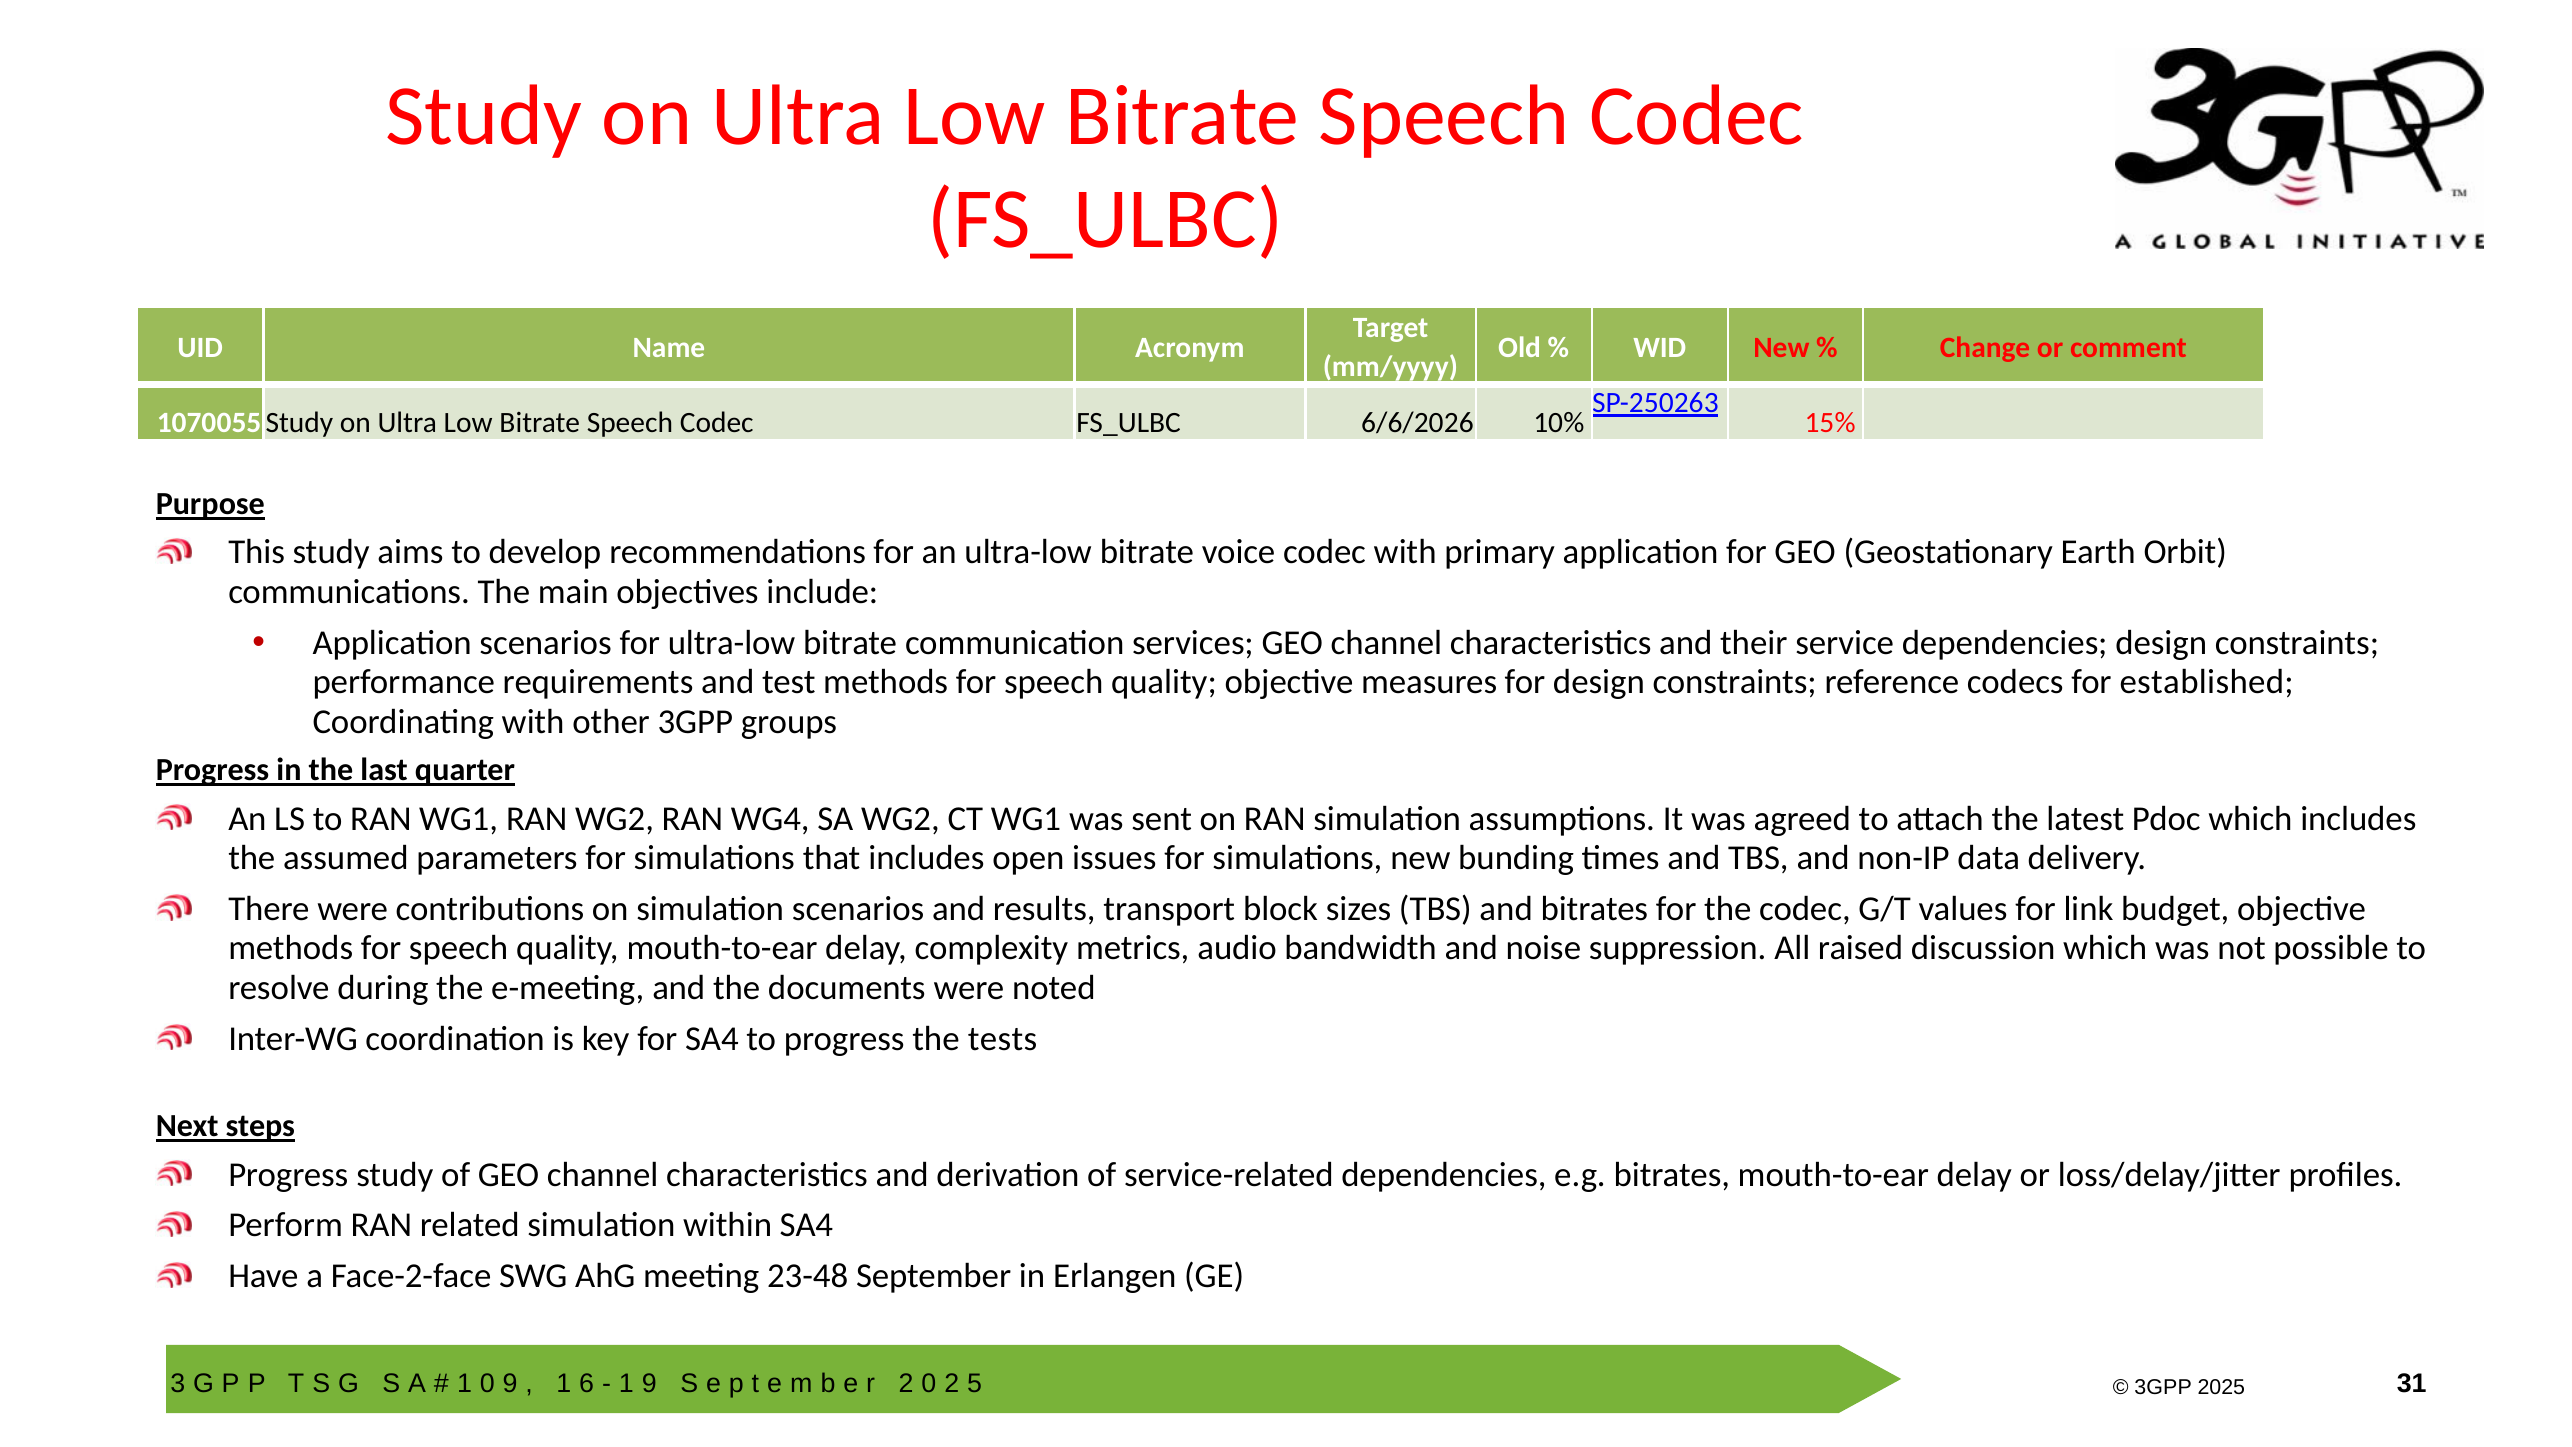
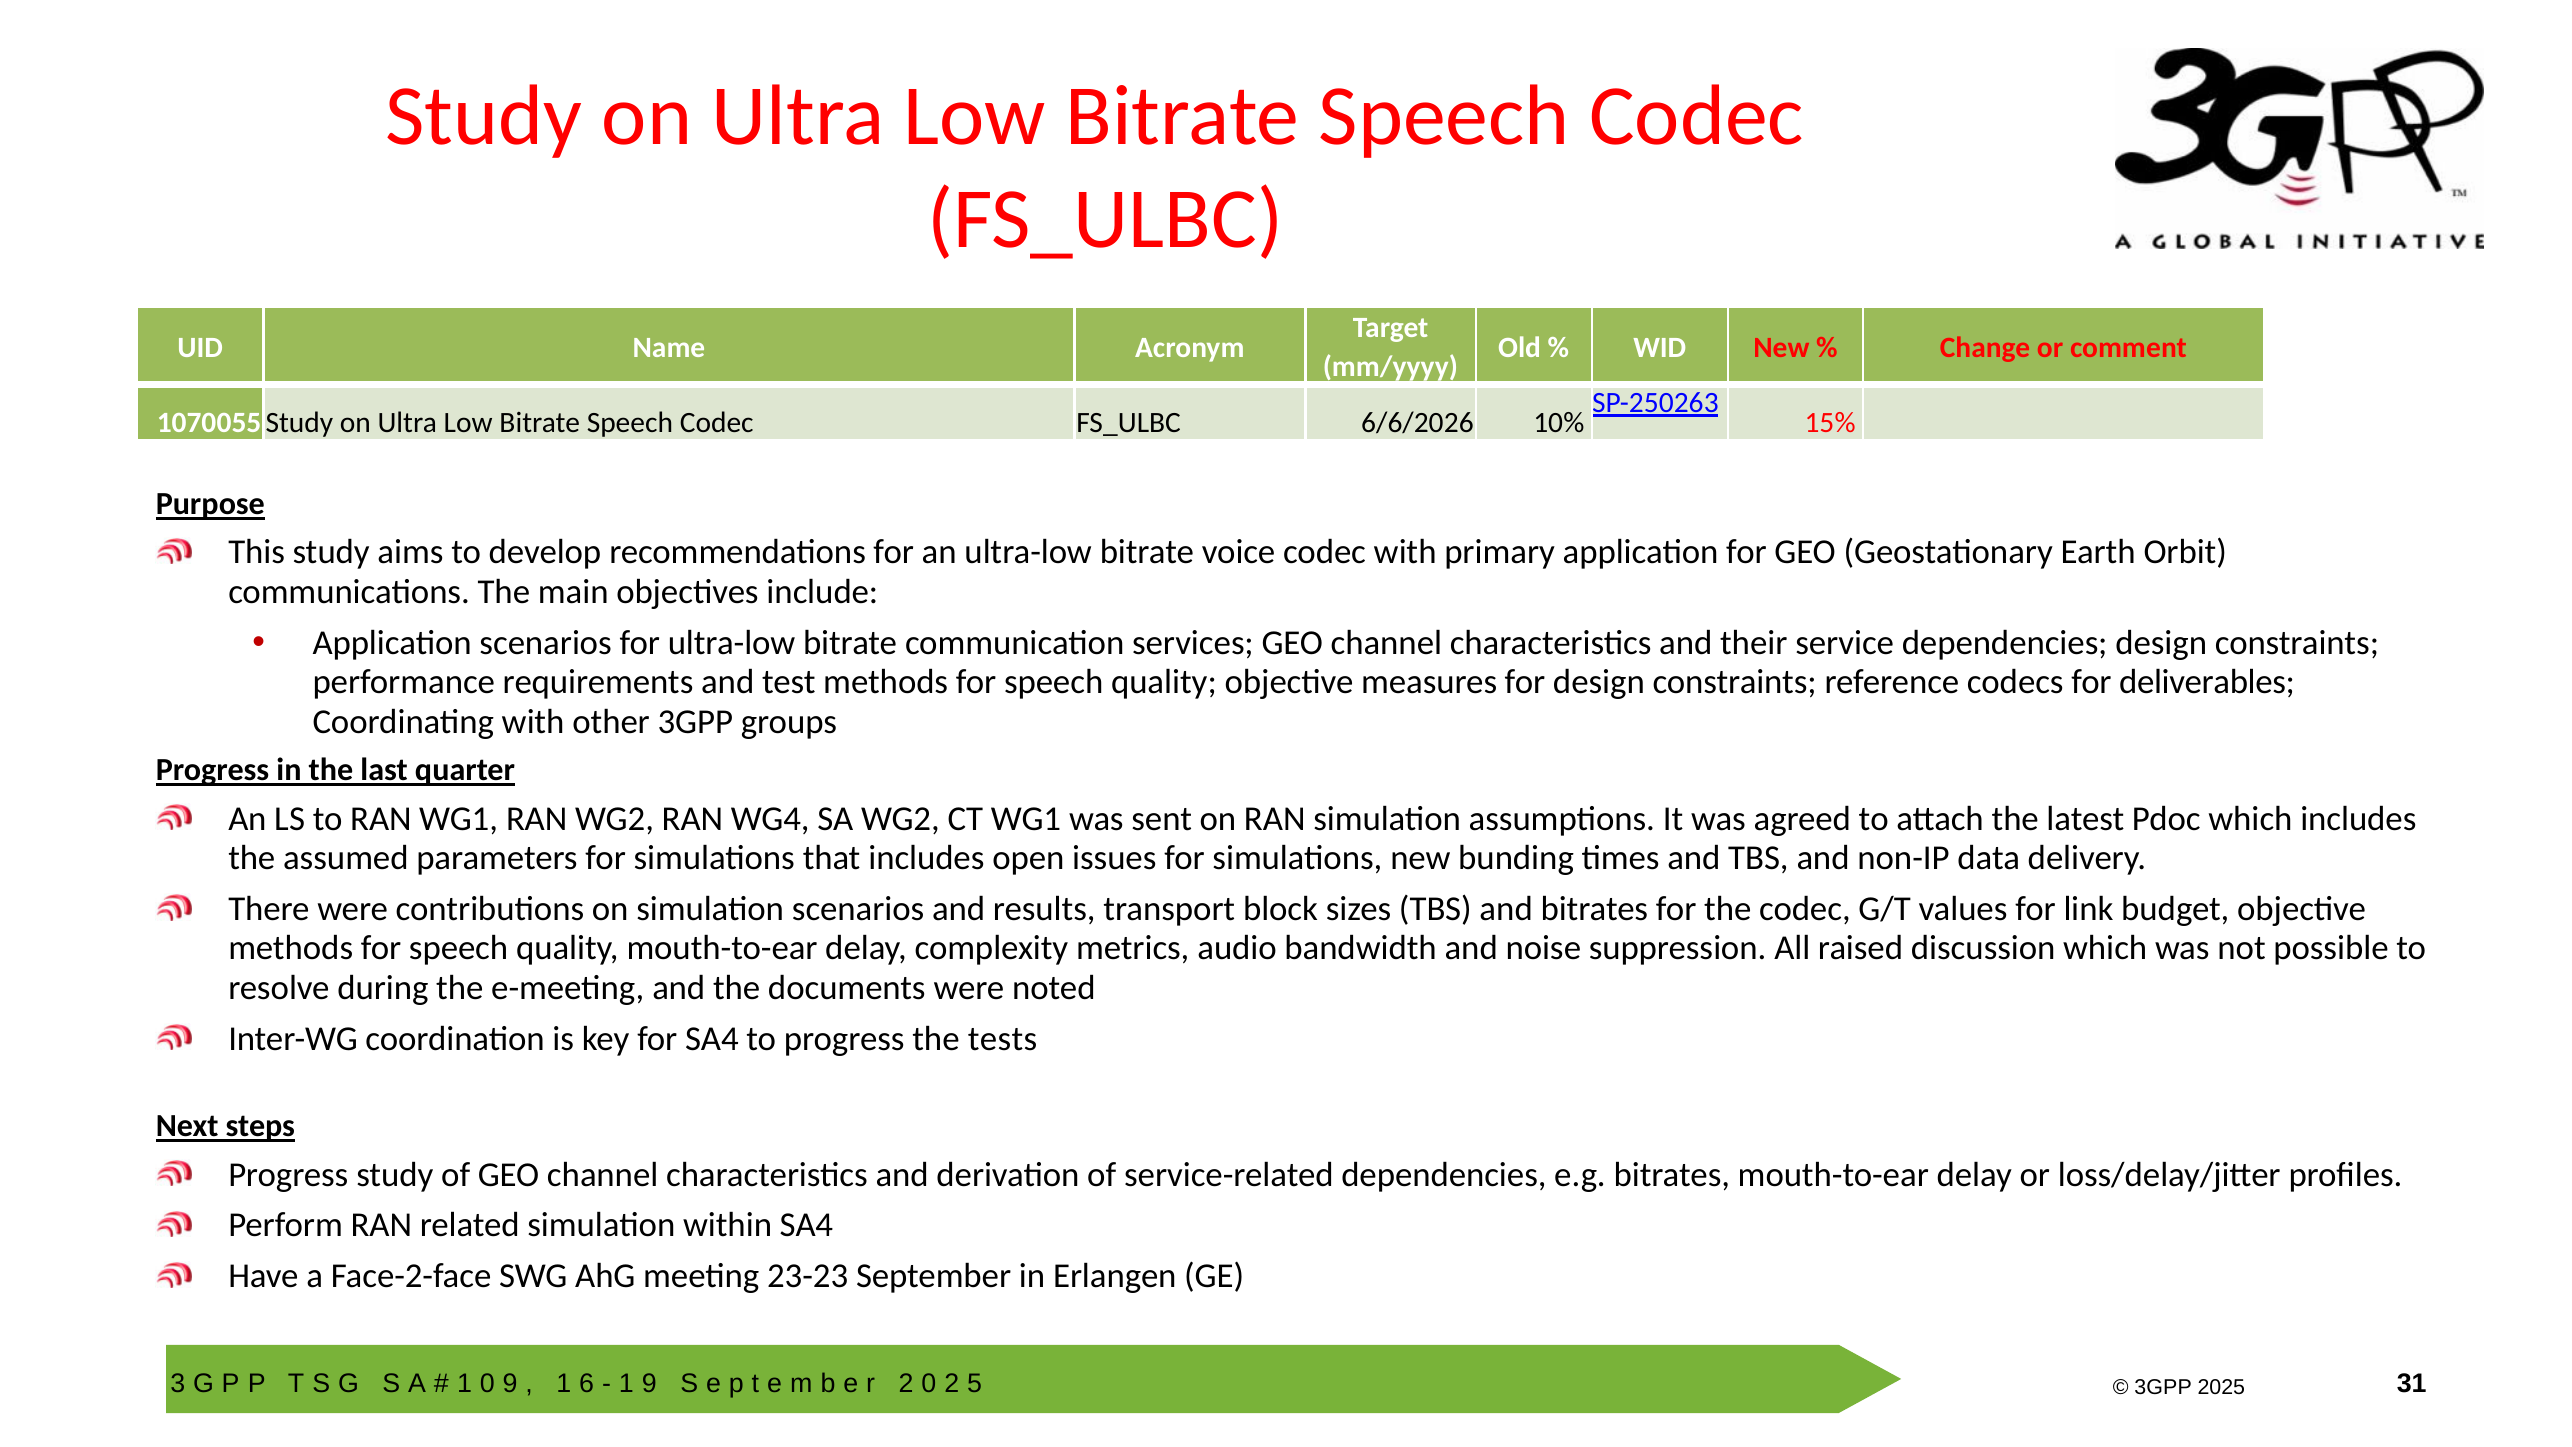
established: established -> deliverables (2207, 682)
23-48: 23-48 -> 23-23 (808, 1276)
